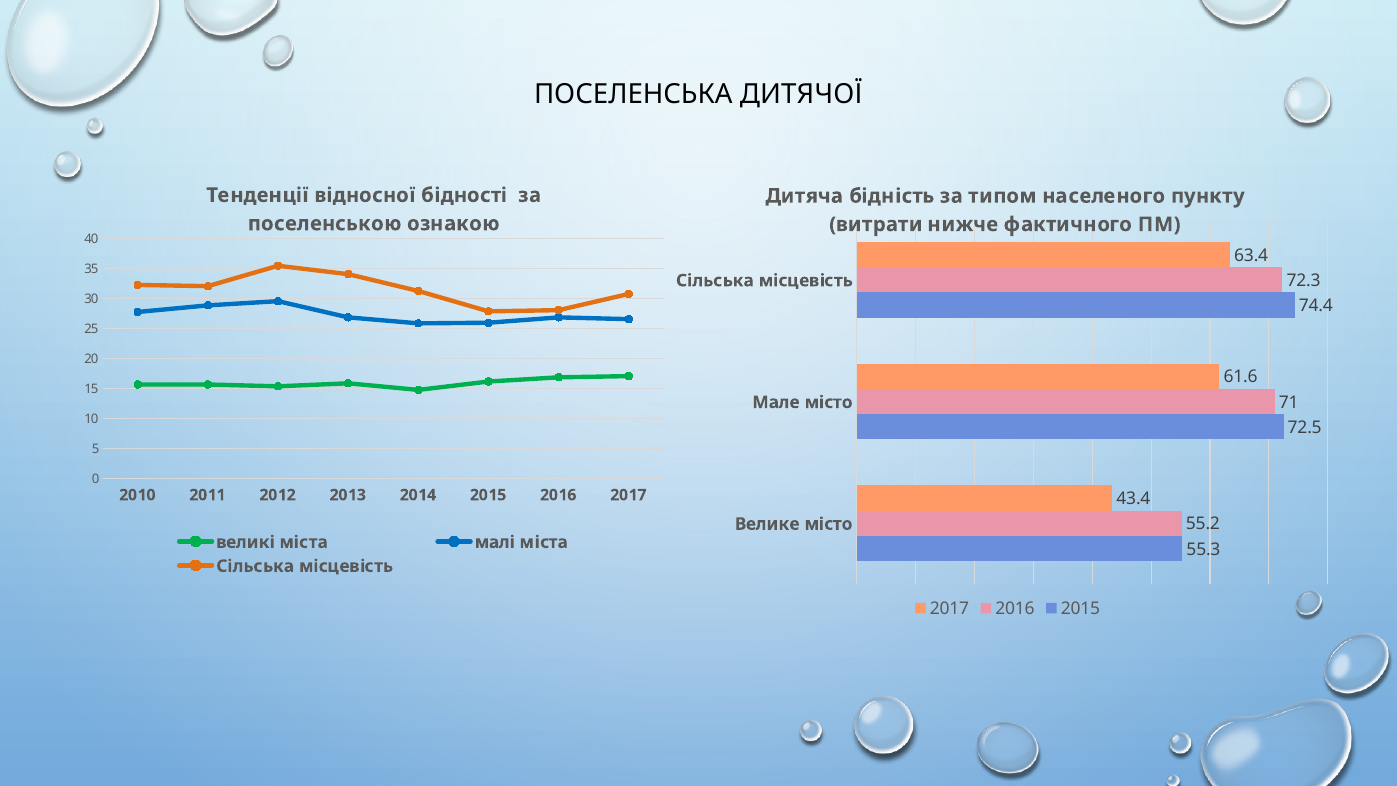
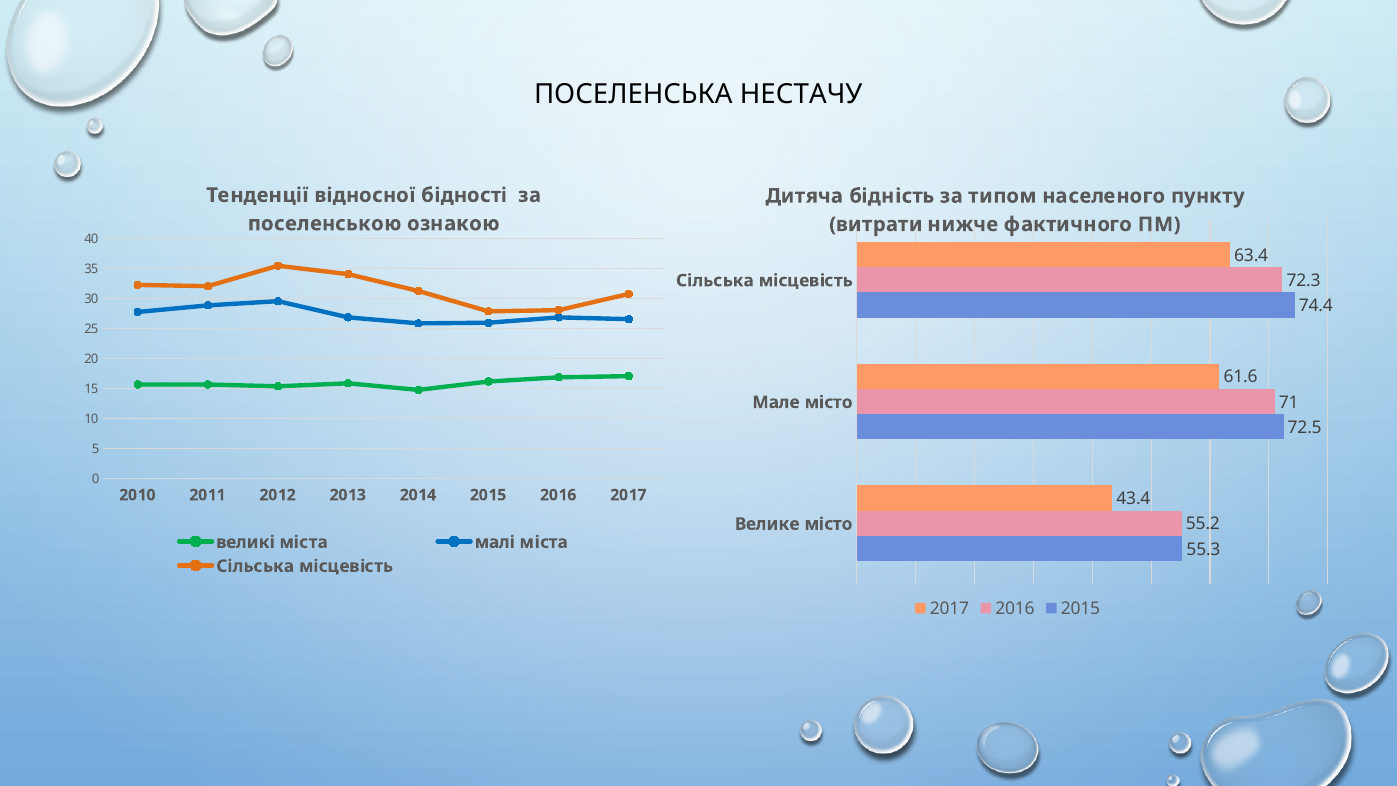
ДИТЯЧОЇ: ДИТЯЧОЇ -> НЕСТАЧУ (801, 94)
